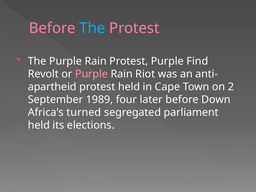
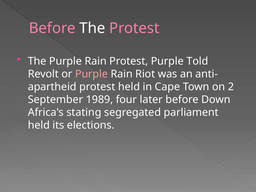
The colour: light blue -> white (92, 28)
Find: Find -> Told (197, 61)
turned: turned -> stating (84, 112)
